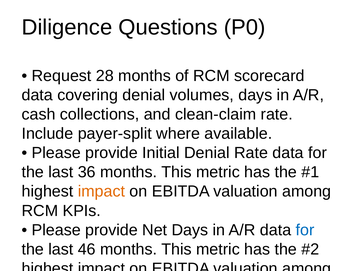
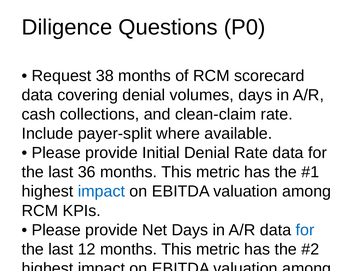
28: 28 -> 38 (105, 76)
impact colour: orange -> blue (101, 191)
46: 46 -> 12 (87, 249)
